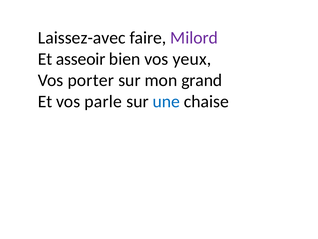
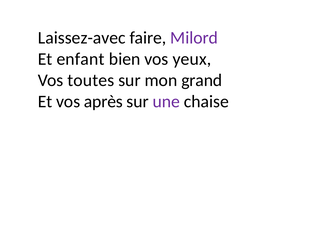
asseoir: asseoir -> enfant (81, 59)
porter: porter -> toutes (91, 80)
parle: parle -> après (103, 101)
une colour: blue -> purple (166, 101)
